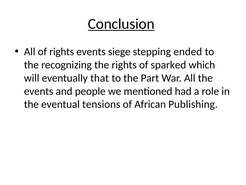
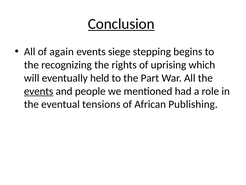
of rights: rights -> again (62, 52)
ended: ended -> begins (188, 52)
sparked: sparked -> uprising (168, 65)
that: that -> held (100, 78)
events underline: none -> present (39, 91)
